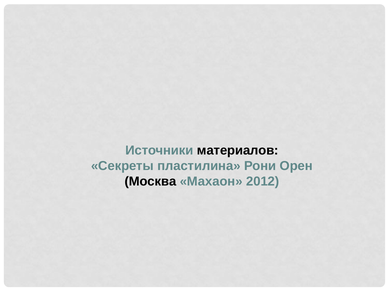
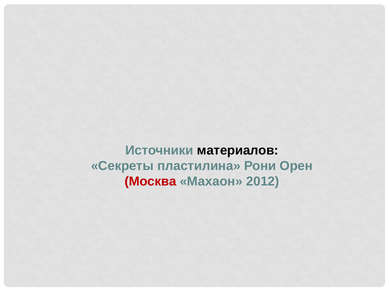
Москва colour: black -> red (150, 182)
